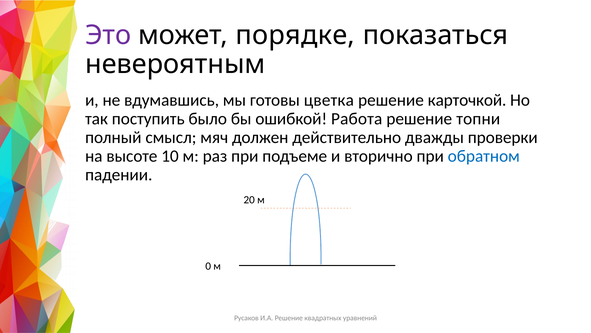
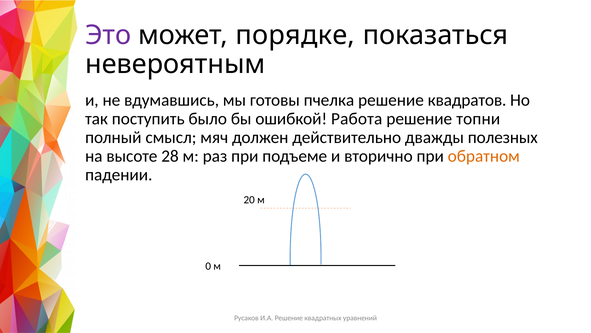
цветка: цветка -> пчелка (329, 100)
карточкой: карточкой -> квадратов (467, 100)
проверки: проверки -> полезных (503, 137)
10: 10 -> 28 (170, 156)
обратном colour: blue -> orange (484, 156)
